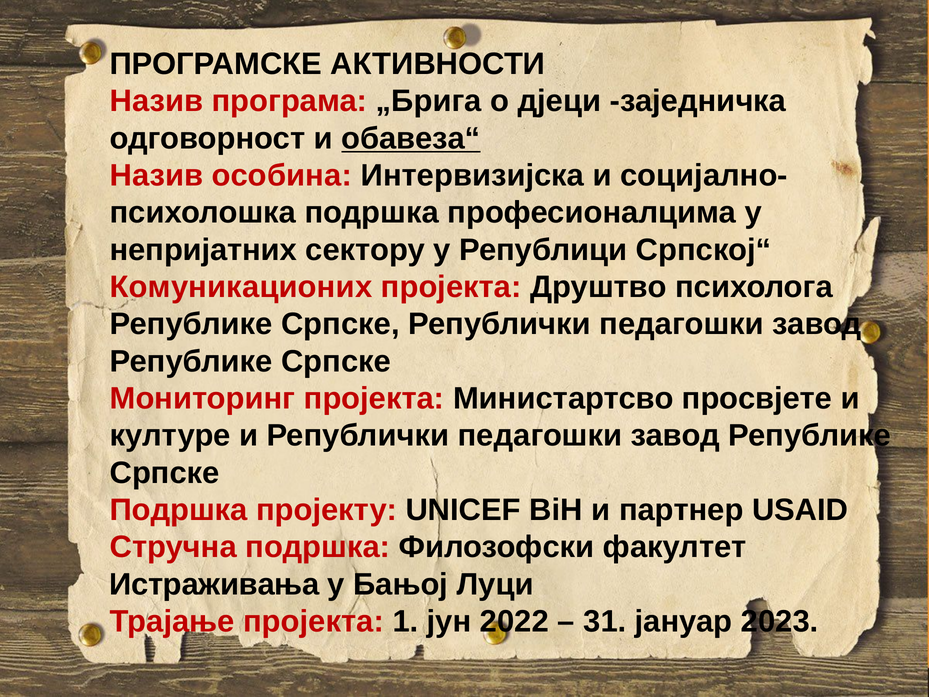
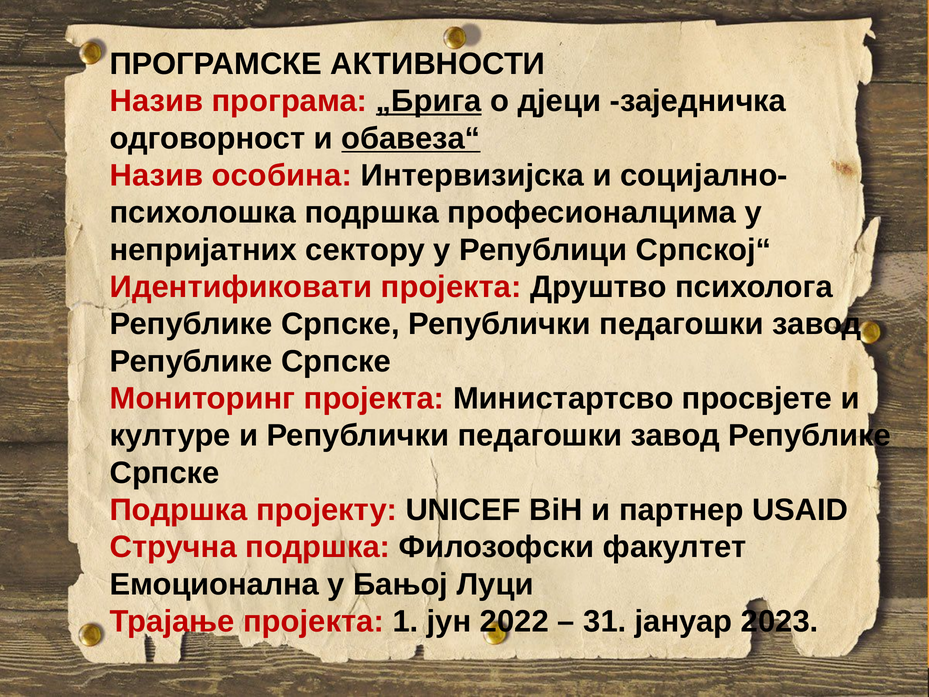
„Брига underline: none -> present (429, 101)
Комуникационих: Комуникационих -> Идентификовати (241, 287)
Истраживања: Истраживања -> Емоционална (214, 584)
